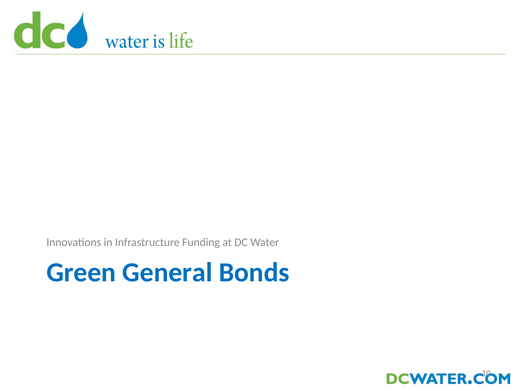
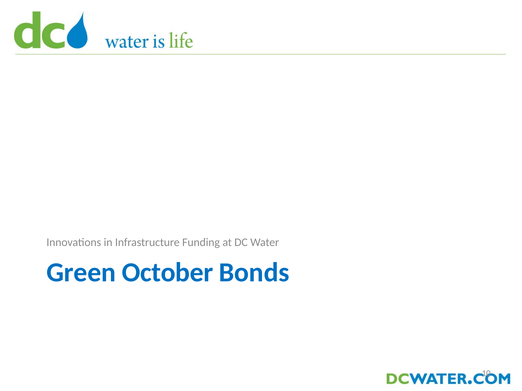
General: General -> October (168, 273)
